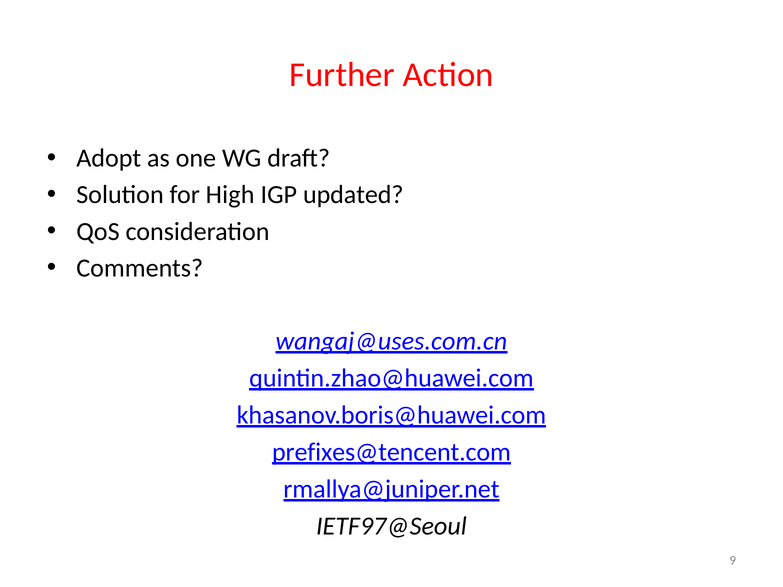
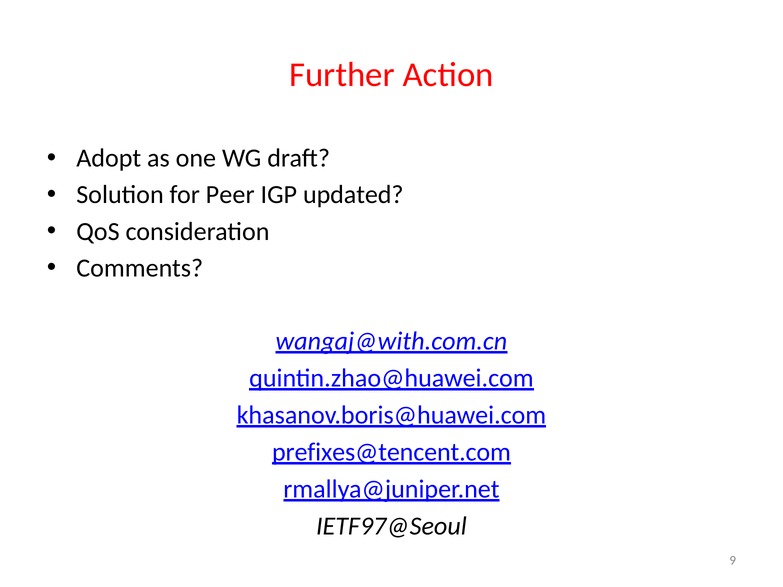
High: High -> Peer (230, 195)
wangaj@uses.com.cn: wangaj@uses.com.cn -> wangaj@with.com.cn (391, 341)
